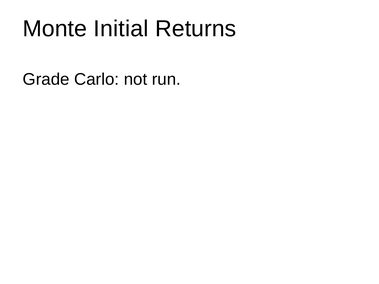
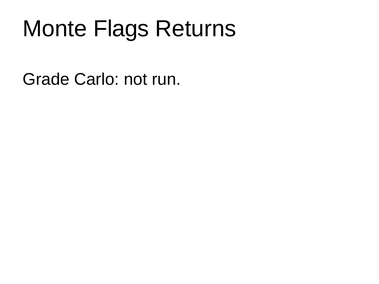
Initial: Initial -> Flags (121, 29)
